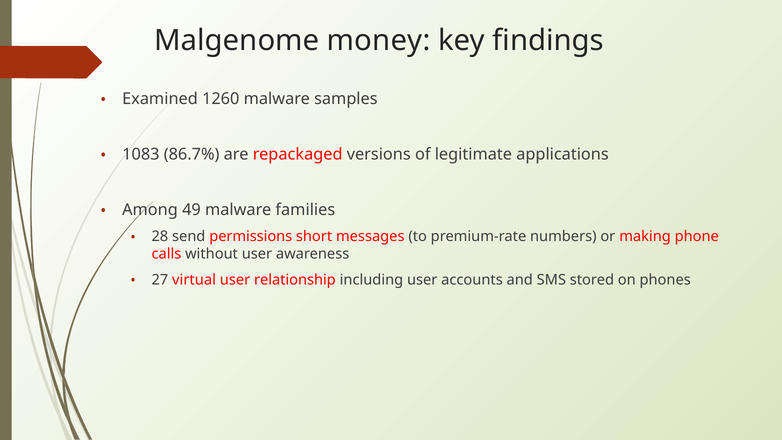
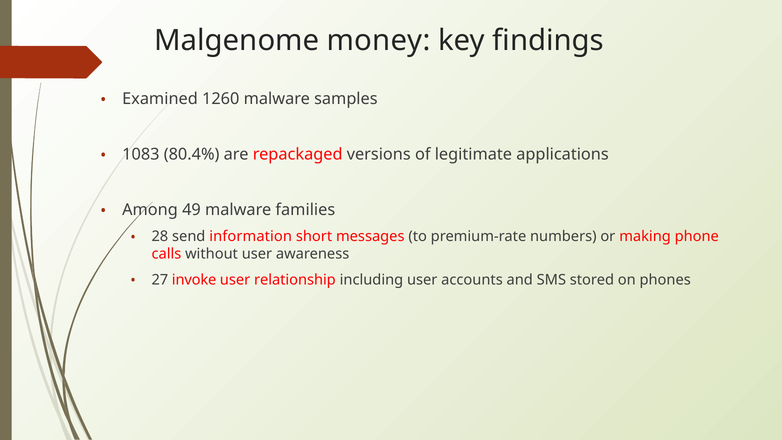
86.7%: 86.7% -> 80.4% (192, 154)
permissions: permissions -> information (251, 236)
virtual: virtual -> invoke (194, 280)
